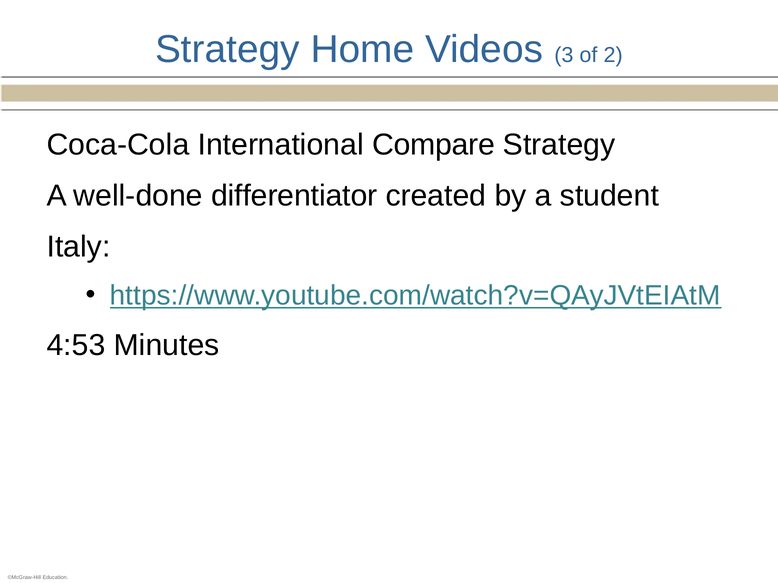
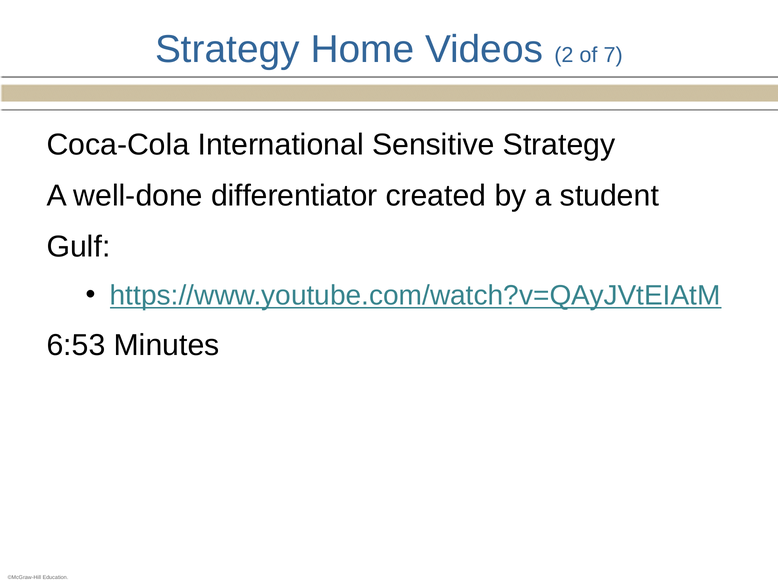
3: 3 -> 2 (564, 55)
2: 2 -> 7 (613, 55)
Compare: Compare -> Sensitive (433, 145)
Italy: Italy -> Gulf (79, 247)
4:53: 4:53 -> 6:53 (76, 346)
